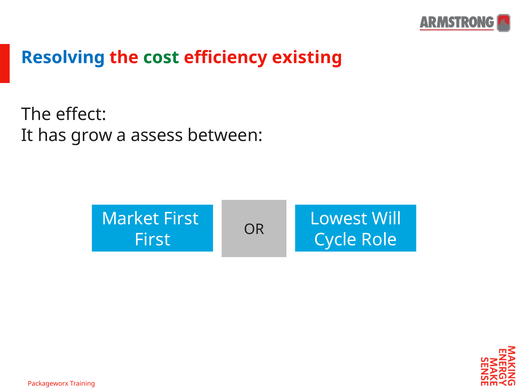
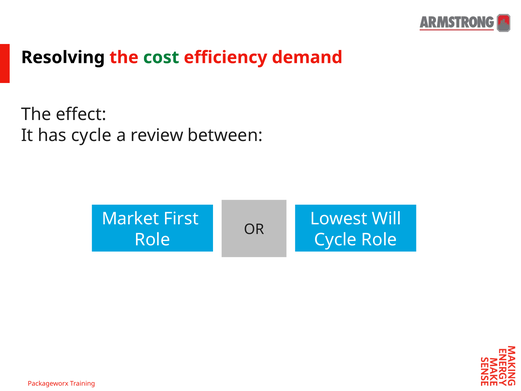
Resolving colour: blue -> black (63, 57)
existing: existing -> demand (307, 57)
has grow: grow -> cycle (91, 135)
assess: assess -> review (157, 135)
First: First -> Role (152, 240)
